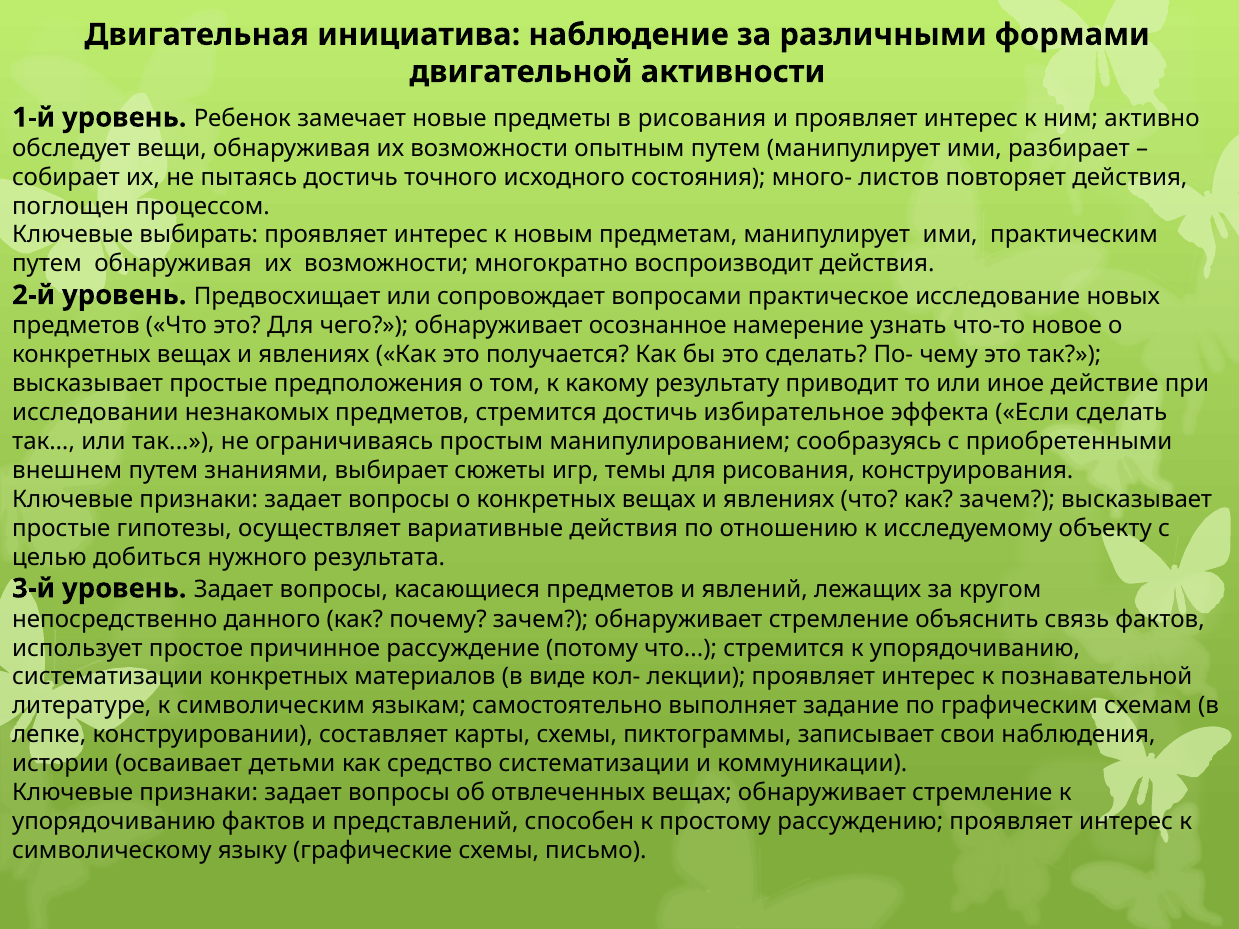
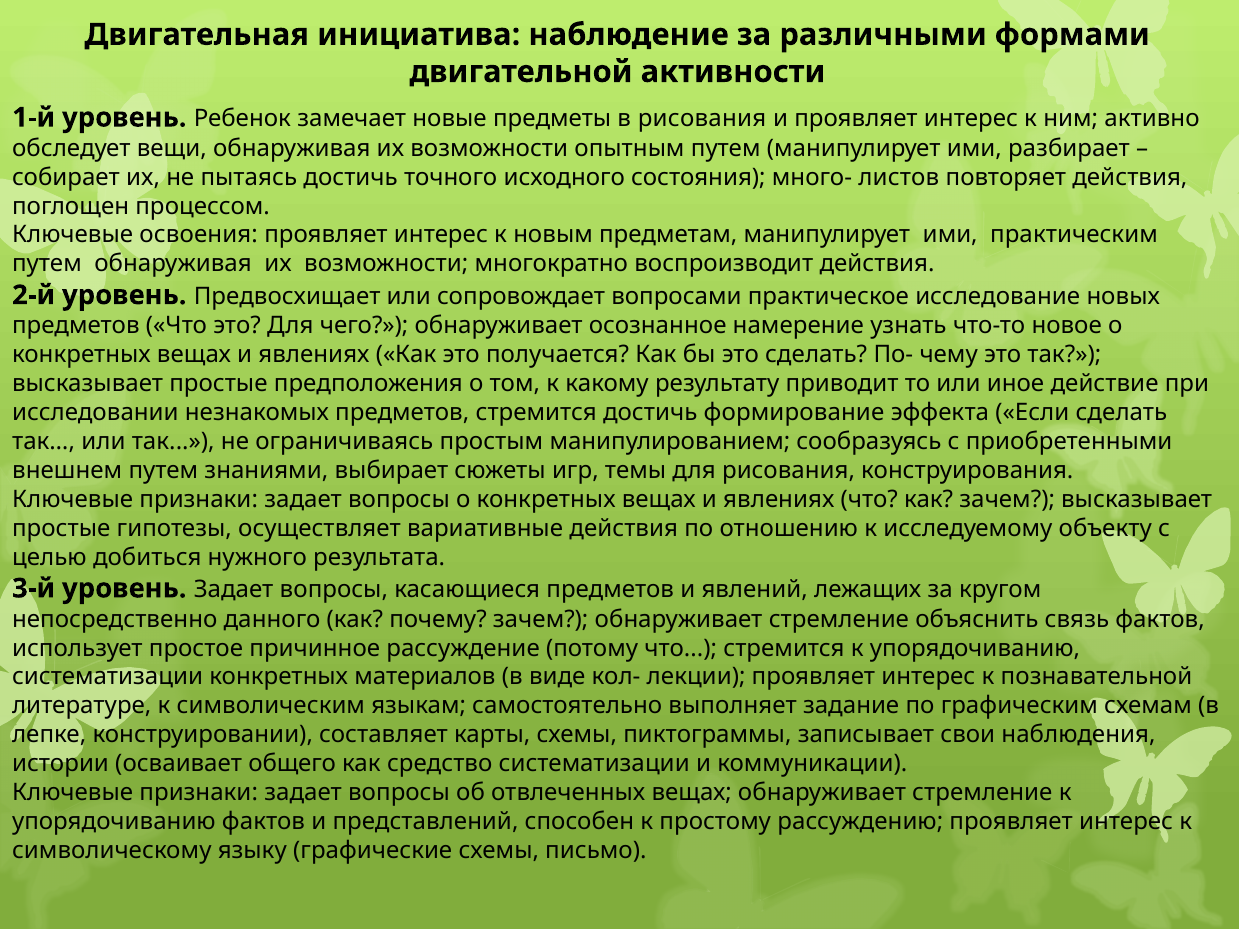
выбирать: выбирать -> освоения (199, 235)
избирательное: избирательное -> формирование (794, 413)
детьми: детьми -> общего (292, 764)
